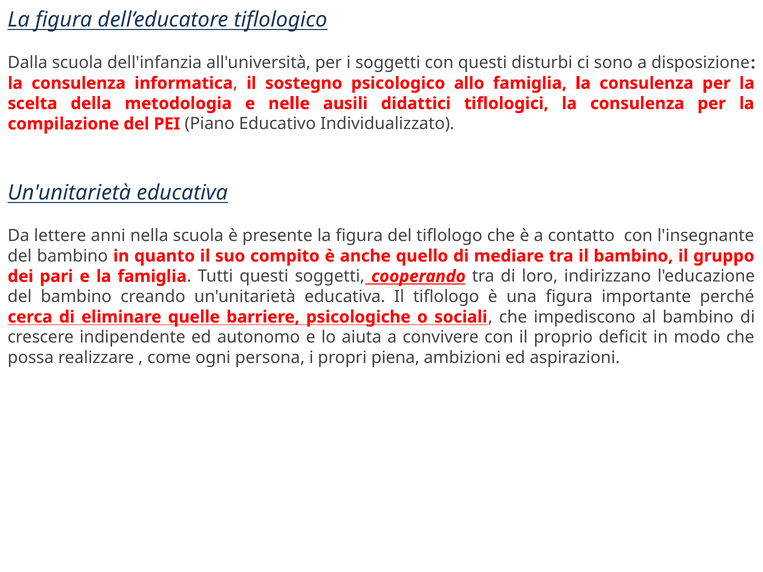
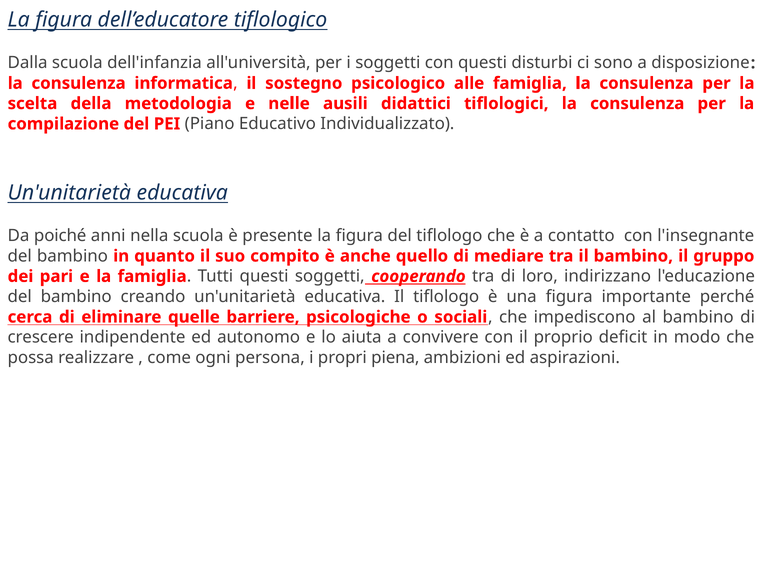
allo: allo -> alle (469, 83)
lettere: lettere -> poiché (60, 236)
